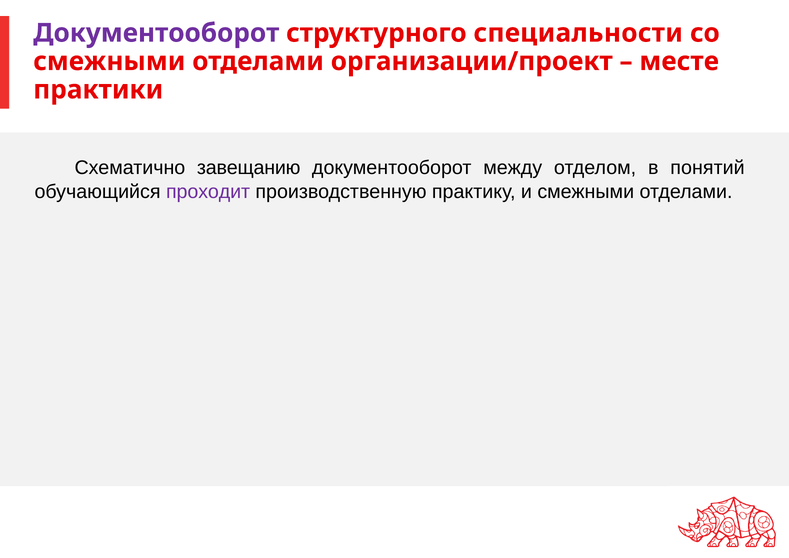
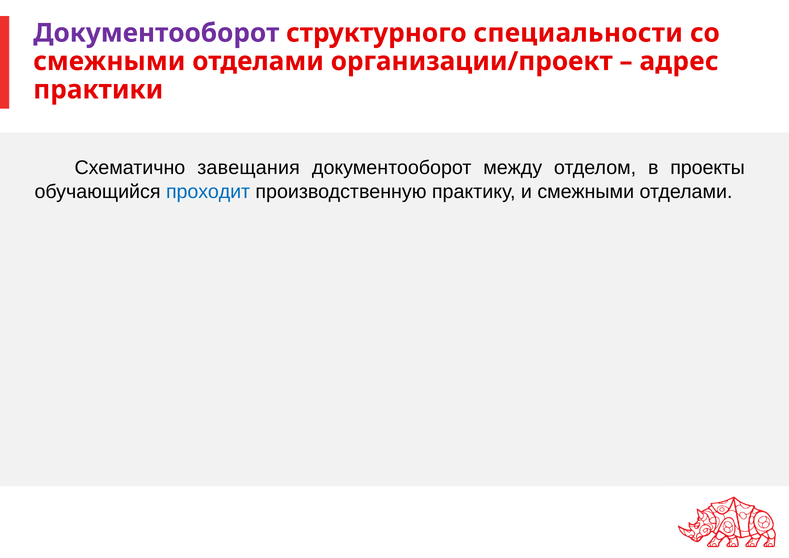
месте: месте -> адрес (679, 61)
завещанию: завещанию -> завещания (249, 168)
понятий: понятий -> проекты (708, 168)
проходит colour: purple -> blue (208, 192)
